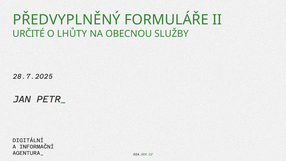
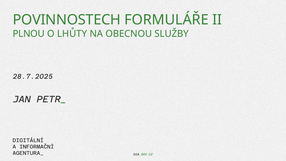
PŘEDVYPLNĚNÝ: PŘEDVYPLNĚNÝ -> POVINNOSTECH (67, 20)
URČITÉ: URČITÉ -> PLNOU (29, 34)
